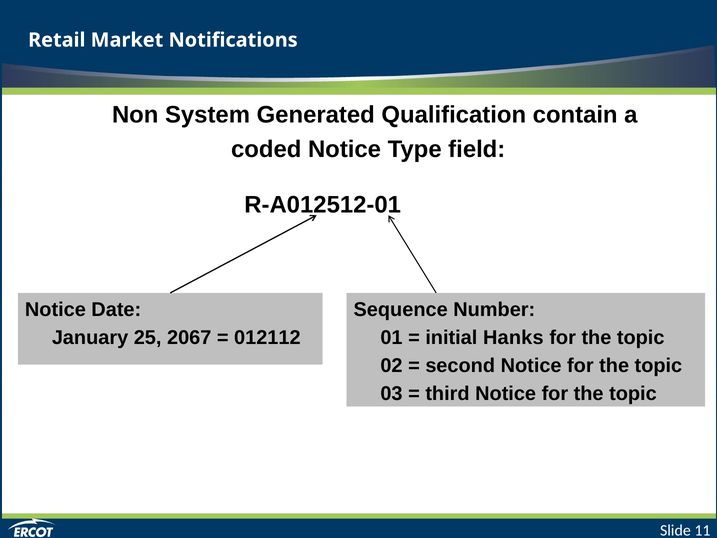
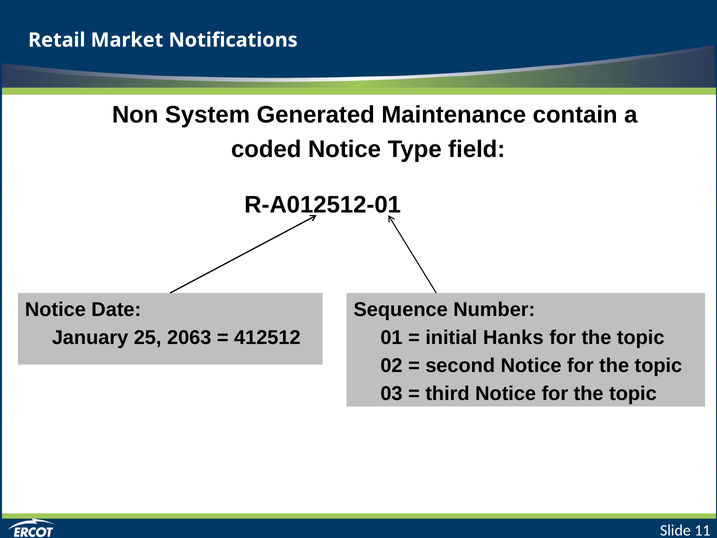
Qualification: Qualification -> Maintenance (454, 115)
2067: 2067 -> 2063 (189, 338)
012112: 012112 -> 412512 (267, 338)
